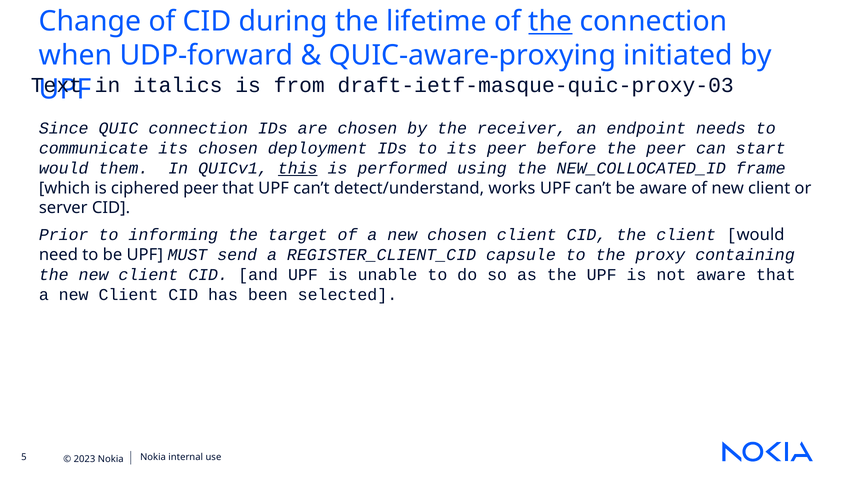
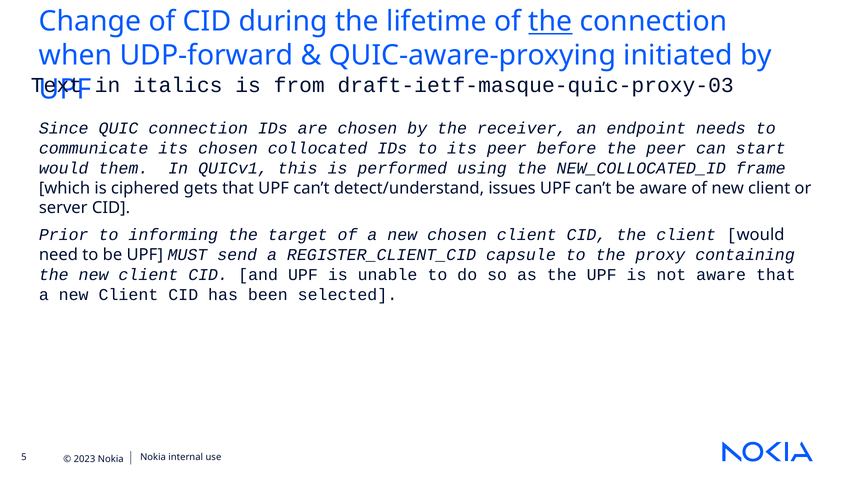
deployment: deployment -> collocated (318, 148)
this underline: present -> none (298, 168)
ciphered peer: peer -> gets (201, 188)
works: works -> issues (512, 188)
